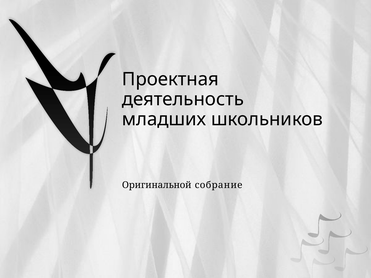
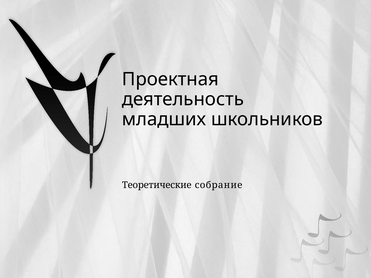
Оригинальной: Оригинальной -> Теоретические (157, 185)
